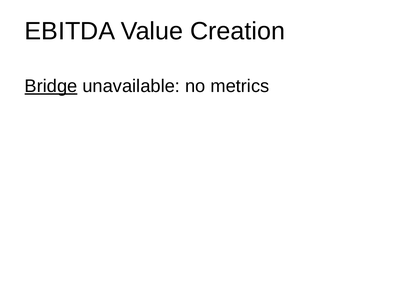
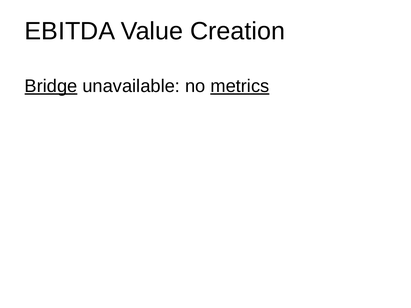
metrics underline: none -> present (240, 86)
